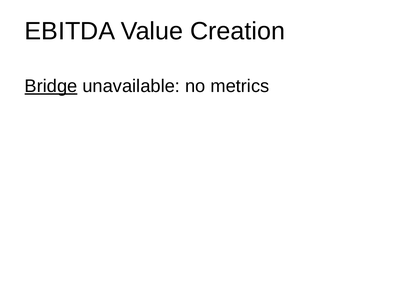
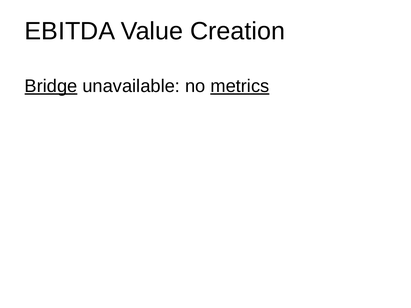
metrics underline: none -> present (240, 86)
